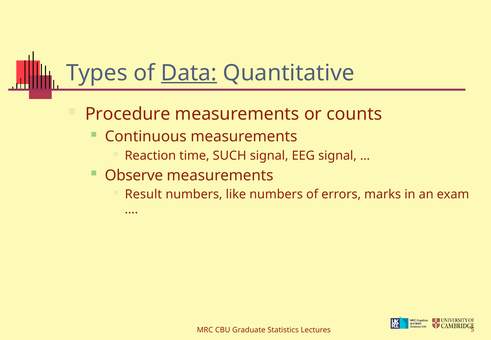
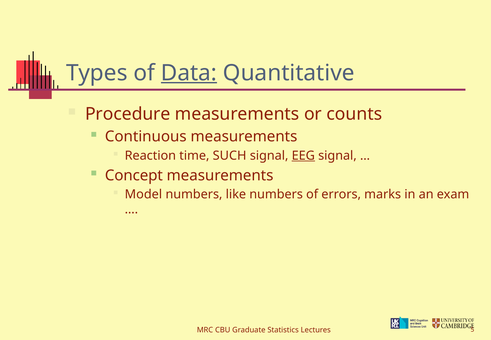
EEG underline: none -> present (303, 156)
Observe: Observe -> Concept (134, 175)
Result: Result -> Model (143, 194)
